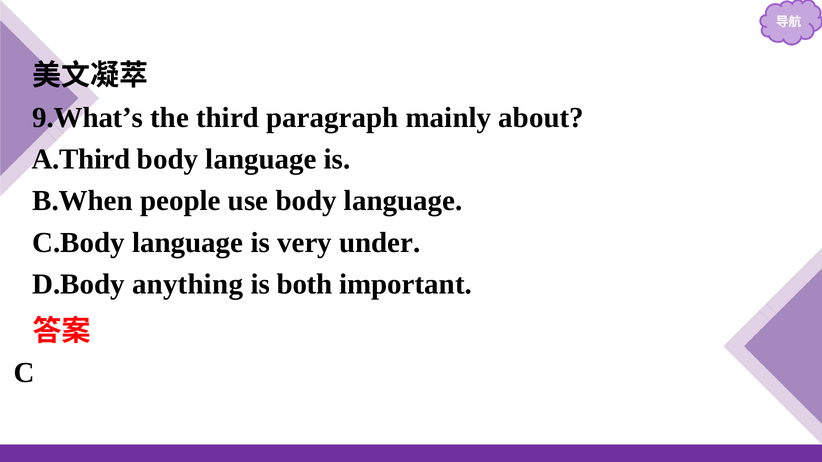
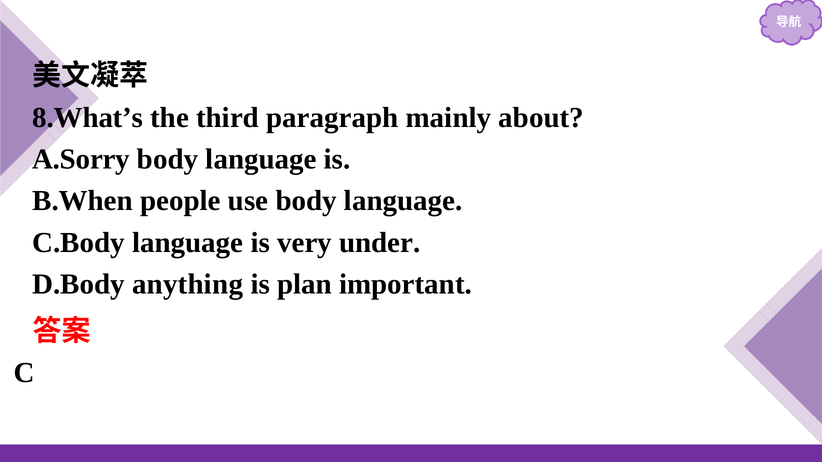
9.What’s: 9.What’s -> 8.What’s (88, 118)
A.Third: A.Third -> A.Sorry (81, 159)
both: both -> plan (304, 285)
